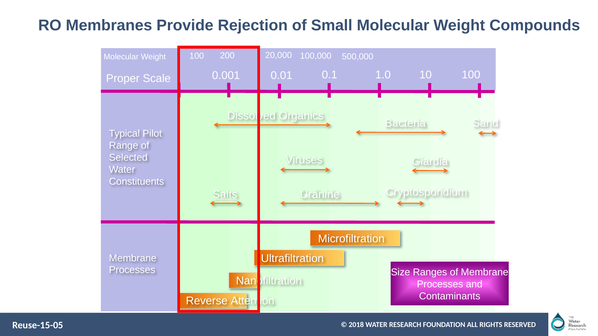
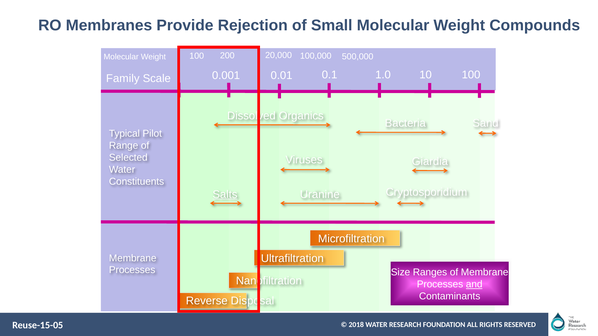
Proper: Proper -> Family (123, 79)
and underline: none -> present (474, 285)
Attention: Attention -> Disposal (252, 301)
